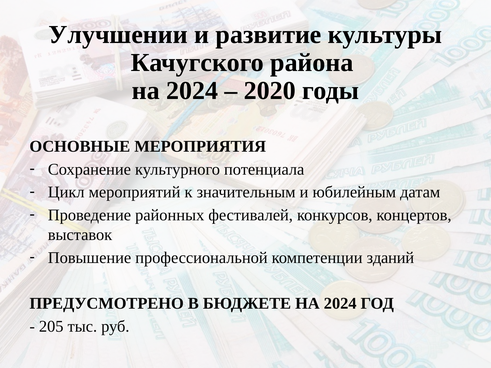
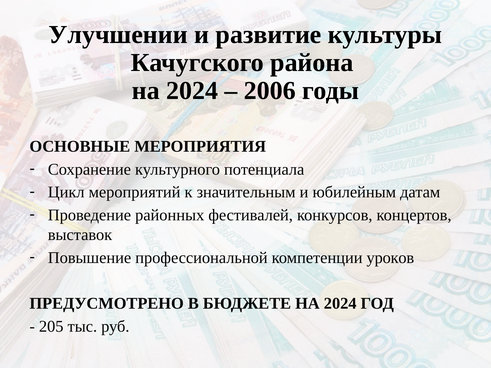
2020: 2020 -> 2006 (270, 91)
зданий: зданий -> уроков (390, 258)
